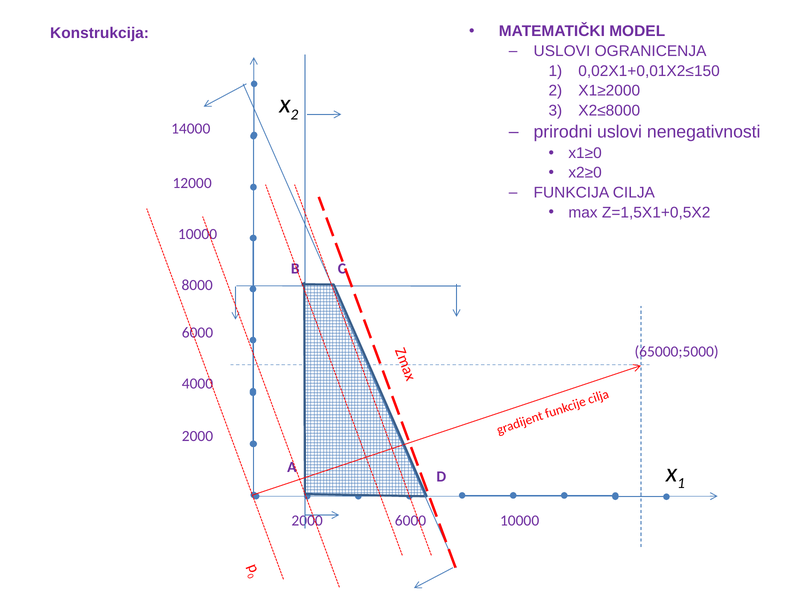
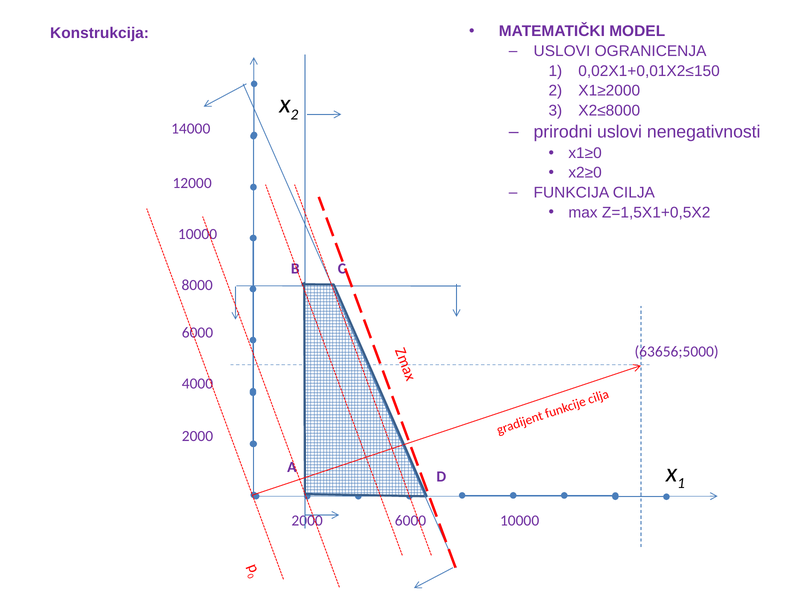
65000;5000: 65000;5000 -> 63656;5000 (677, 352)
